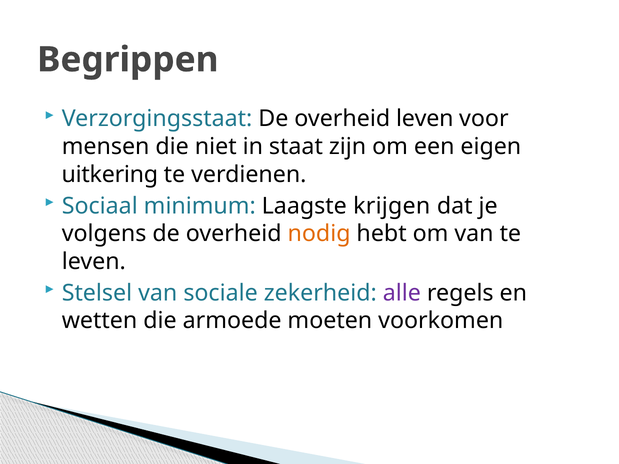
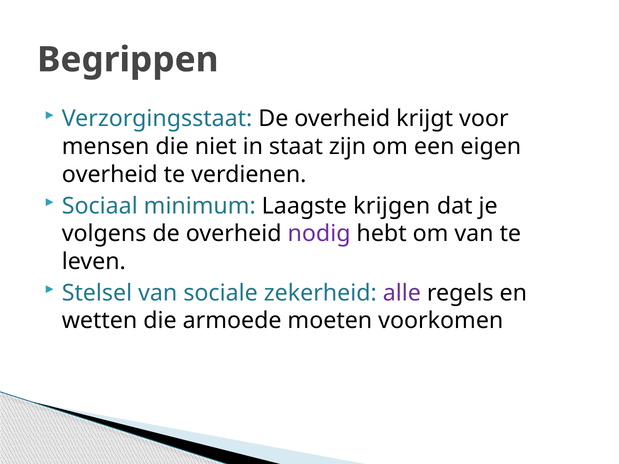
overheid leven: leven -> krijgt (425, 119)
uitkering: uitkering -> overheid (110, 175)
nodig colour: orange -> purple (319, 234)
